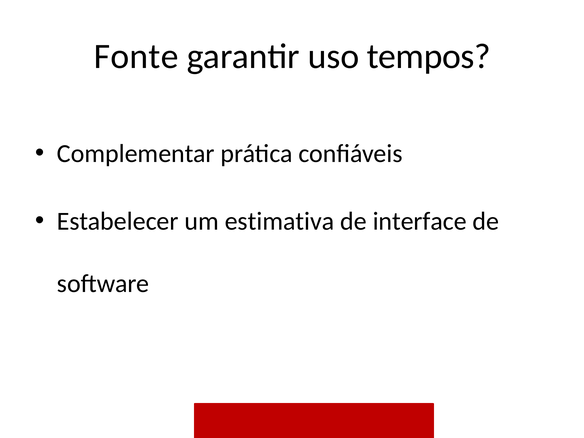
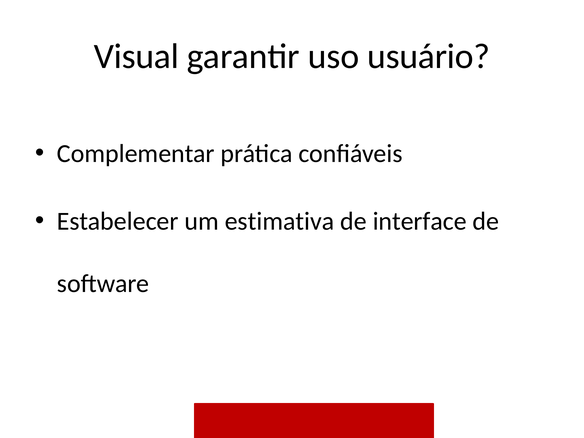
Fonte: Fonte -> Visual (136, 57)
tempos: tempos -> usuário (429, 57)
